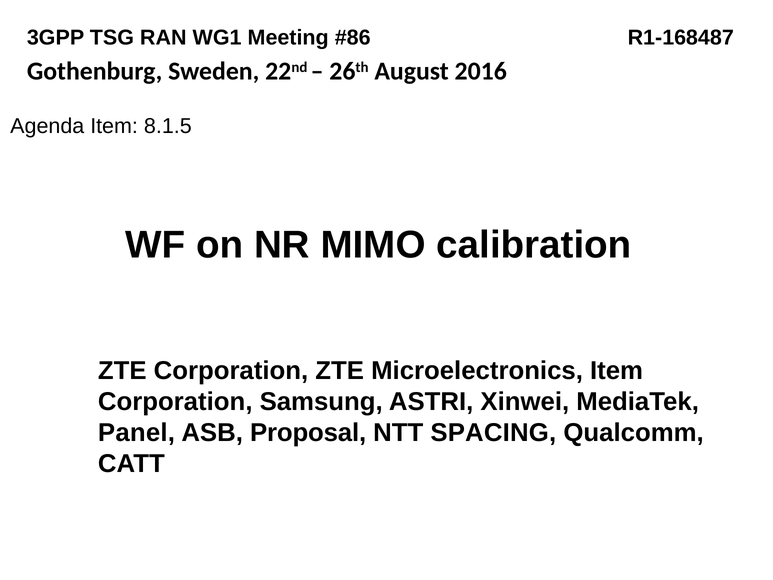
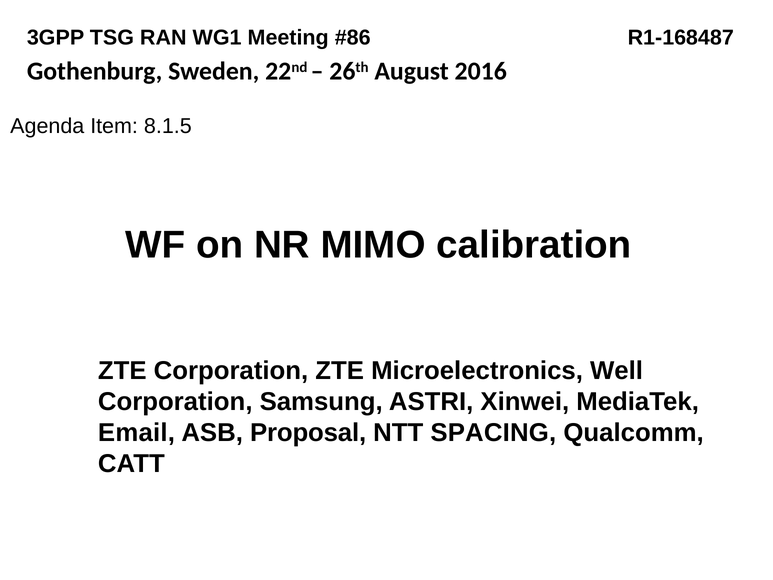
Microelectronics Item: Item -> Well (617, 371)
Panel: Panel -> Email (136, 433)
